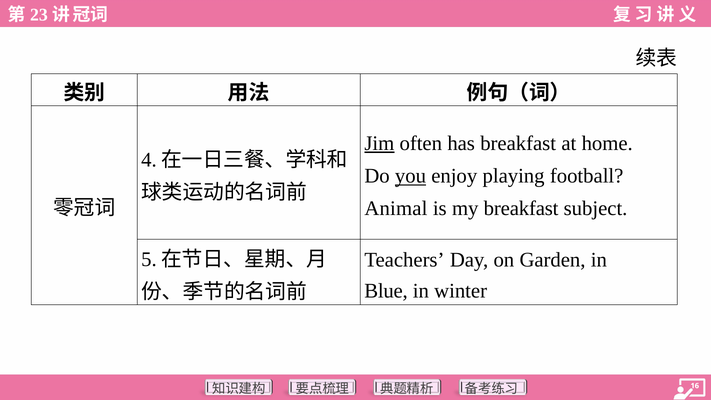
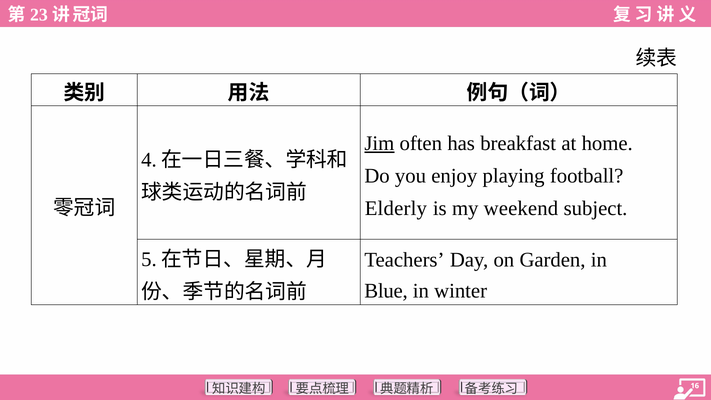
you underline: present -> none (410, 176)
Animal: Animal -> Elderly (396, 209)
my breakfast: breakfast -> weekend (521, 209)
